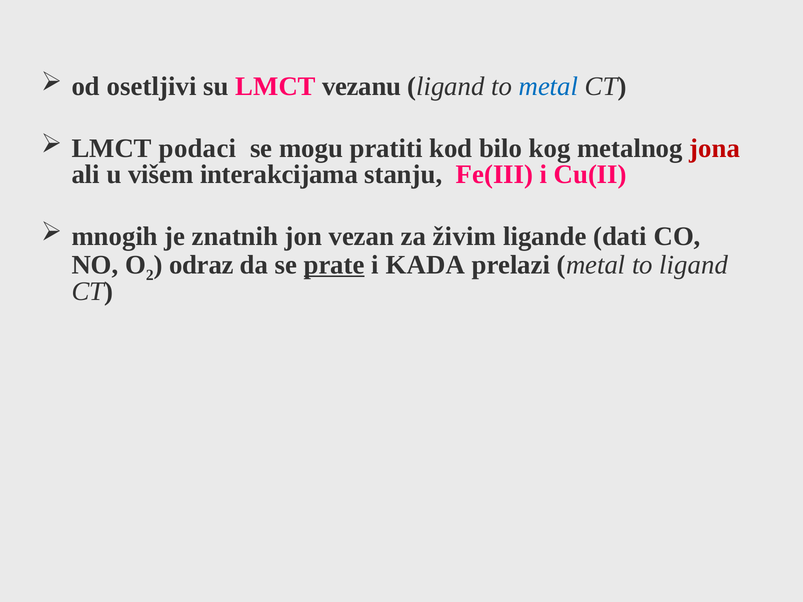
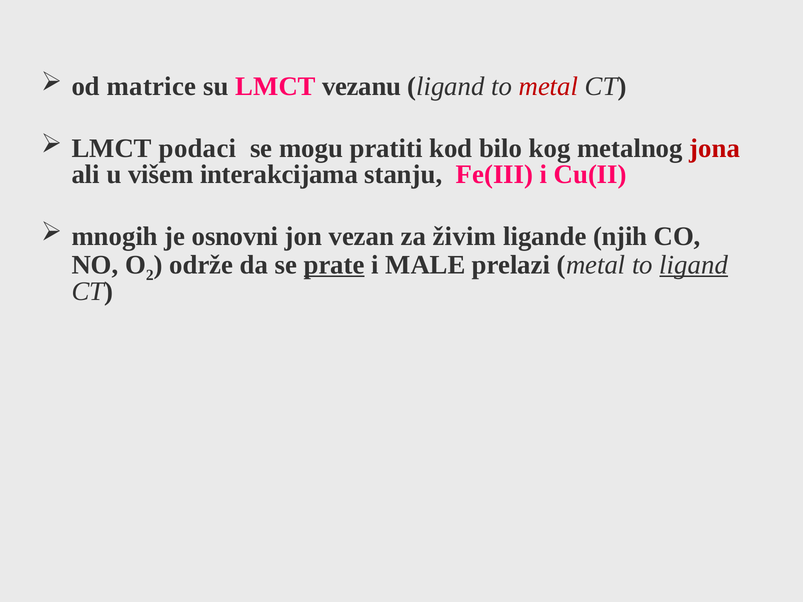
osetljivi: osetljivi -> matrice (151, 87)
metal colour: blue -> red (548, 87)
znatnih: znatnih -> osnovni (235, 236)
dati: dati -> njih (620, 236)
odraz: odraz -> održe (201, 265)
KADA: KADA -> MALE (426, 265)
ligand underline: none -> present (694, 265)
